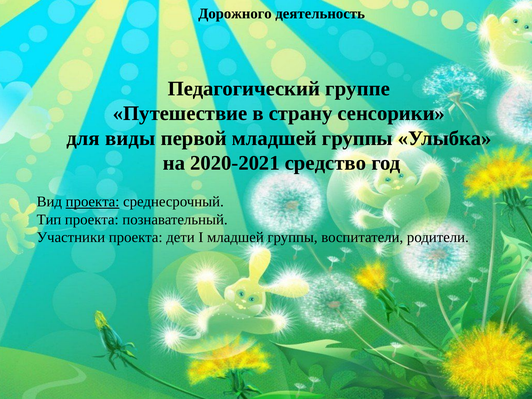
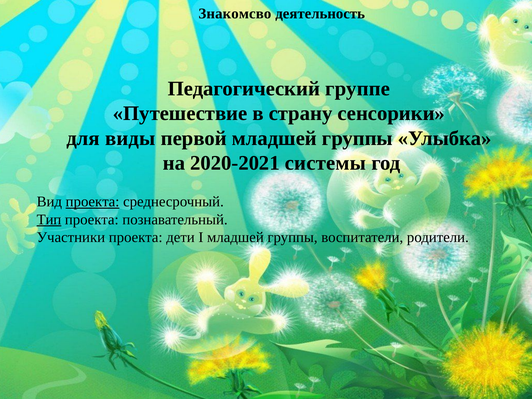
Дорожного: Дорожного -> Знакомсво (235, 14)
средство: средство -> системы (325, 163)
Тип underline: none -> present (49, 220)
